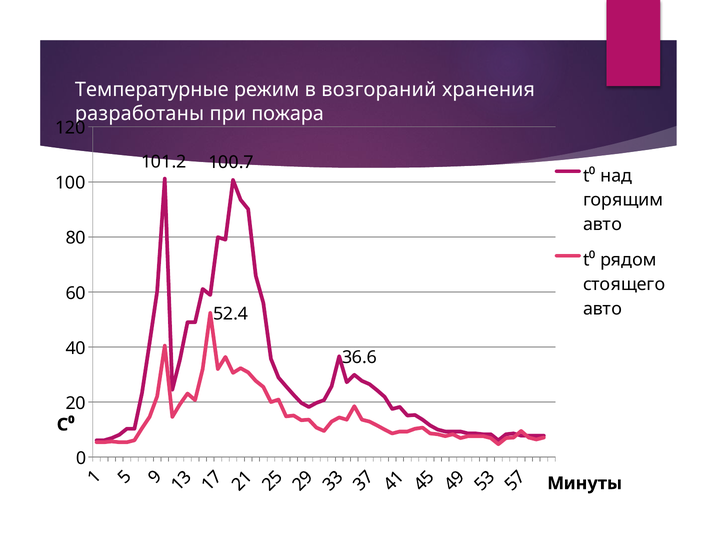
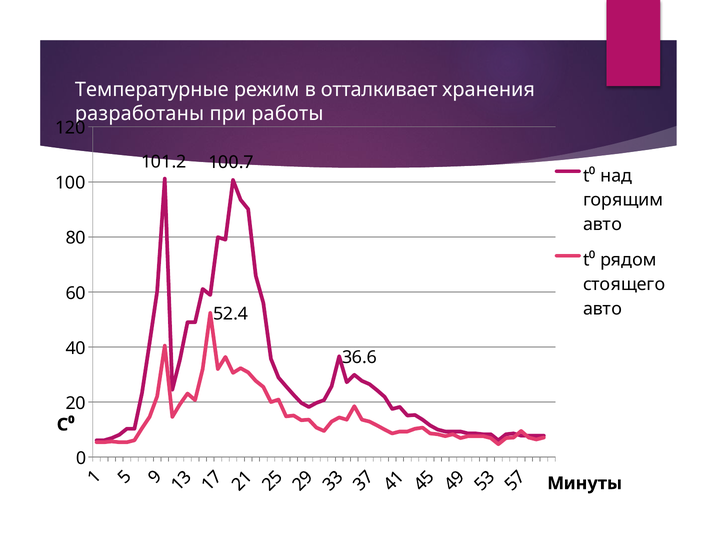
возгораний: возгораний -> отталкивает (379, 90)
пожара: пожара -> работы (287, 114)
